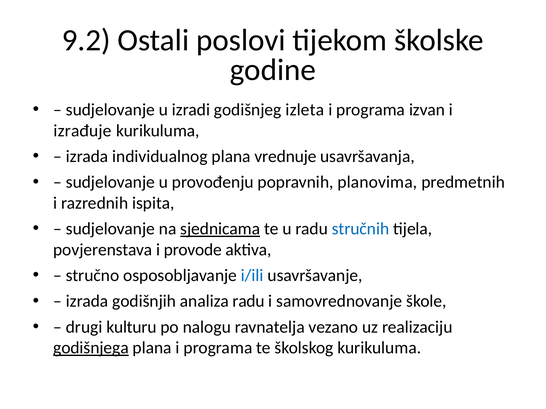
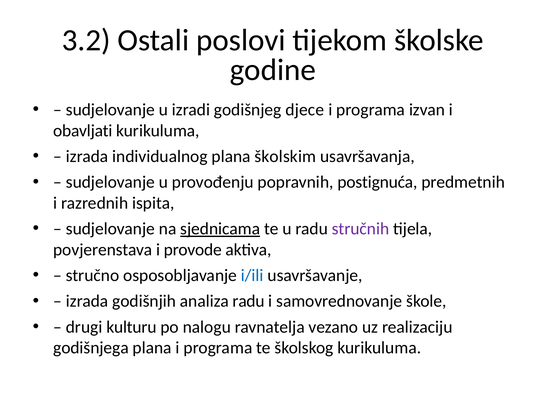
9.2: 9.2 -> 3.2 (86, 40)
izleta: izleta -> djece (305, 110)
izrađuje: izrađuje -> obavljati (83, 131)
vrednuje: vrednuje -> školskim (285, 157)
planovima: planovima -> postignuća (377, 182)
stručnih colour: blue -> purple (360, 229)
godišnjega underline: present -> none (91, 348)
